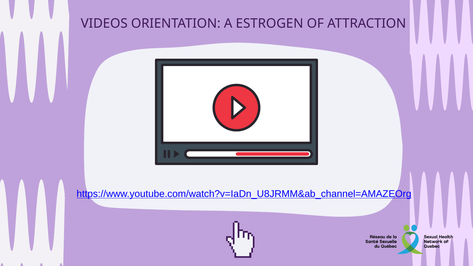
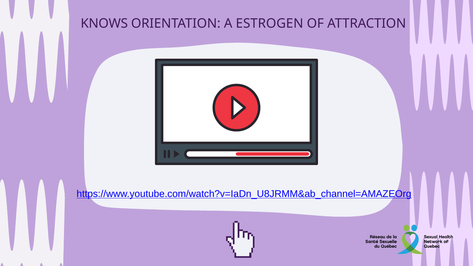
VIDEOS: VIDEOS -> KNOWS (104, 23)
